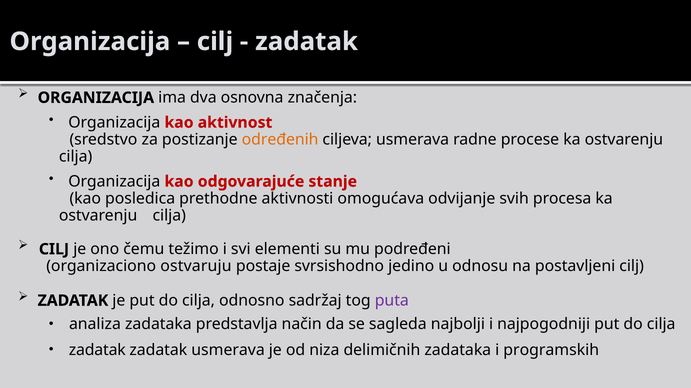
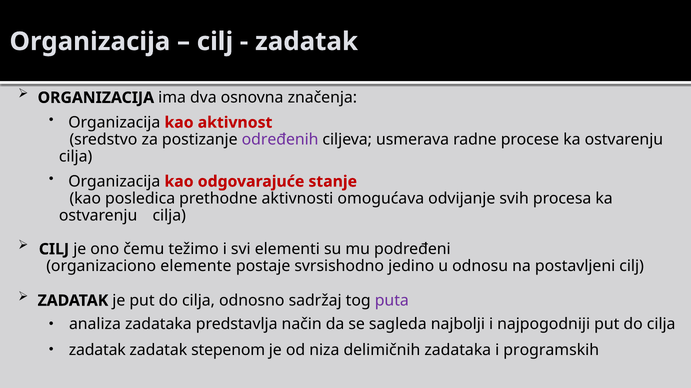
određenih colour: orange -> purple (280, 140)
ostvaruju: ostvaruju -> elemente (196, 267)
zadatak usmerava: usmerava -> stepenom (228, 350)
